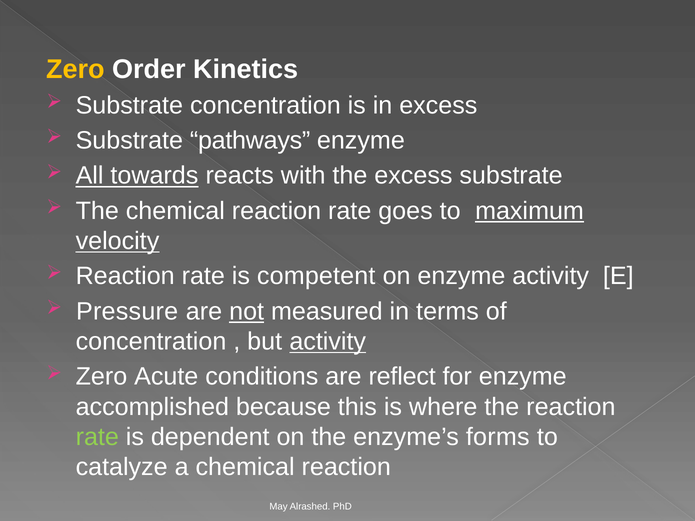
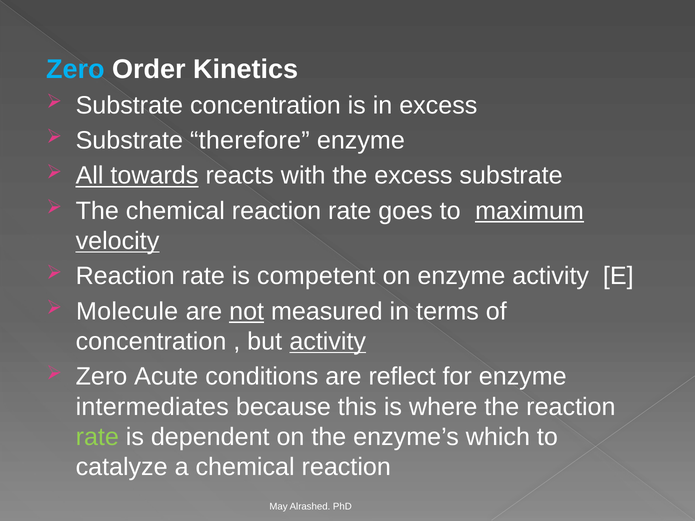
Zero colour: yellow -> light blue (76, 69)
pathways: pathways -> therefore (250, 141)
Pressure: Pressure -> Molecule (127, 311)
accomplished: accomplished -> intermediates (152, 407)
forms: forms -> which (498, 437)
